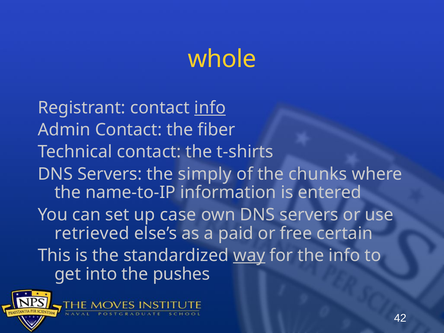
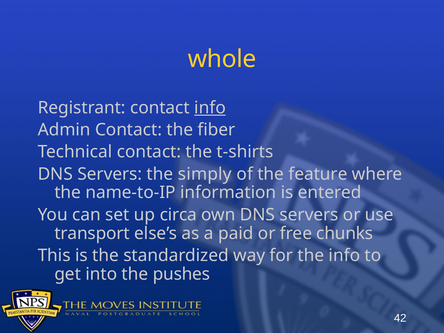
chunks: chunks -> feature (318, 174)
case: case -> circa (178, 215)
retrieved: retrieved -> transport (92, 233)
certain: certain -> chunks (345, 233)
way underline: present -> none (249, 256)
